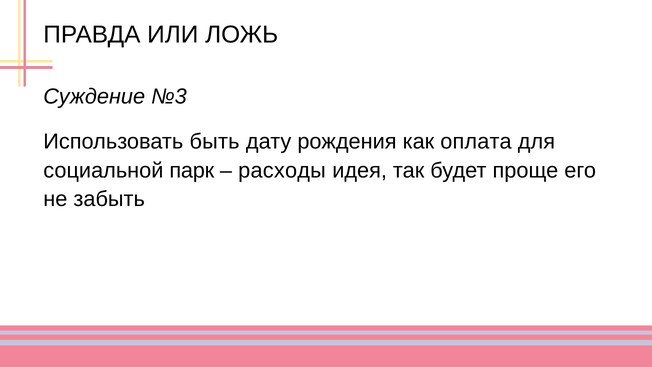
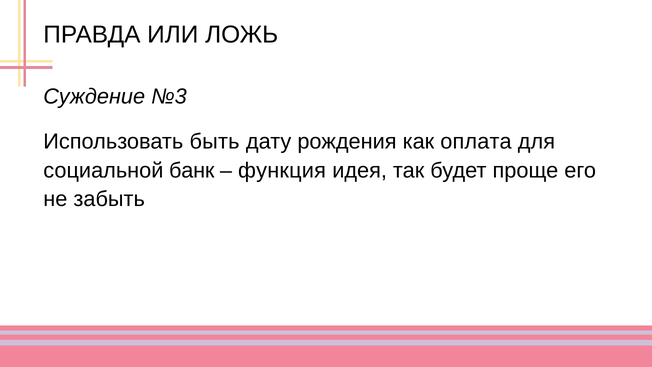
парк: парк -> банк (192, 170)
расходы: расходы -> функция (282, 170)
